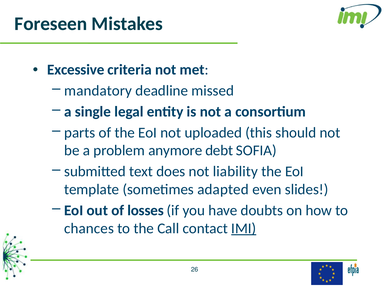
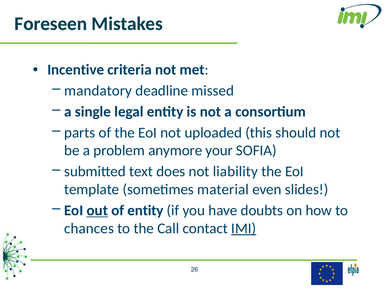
Excessive: Excessive -> Incentive (76, 70)
debt: debt -> your (219, 151)
adapted: adapted -> material (223, 190)
out underline: none -> present (97, 211)
of losses: losses -> entity (145, 211)
